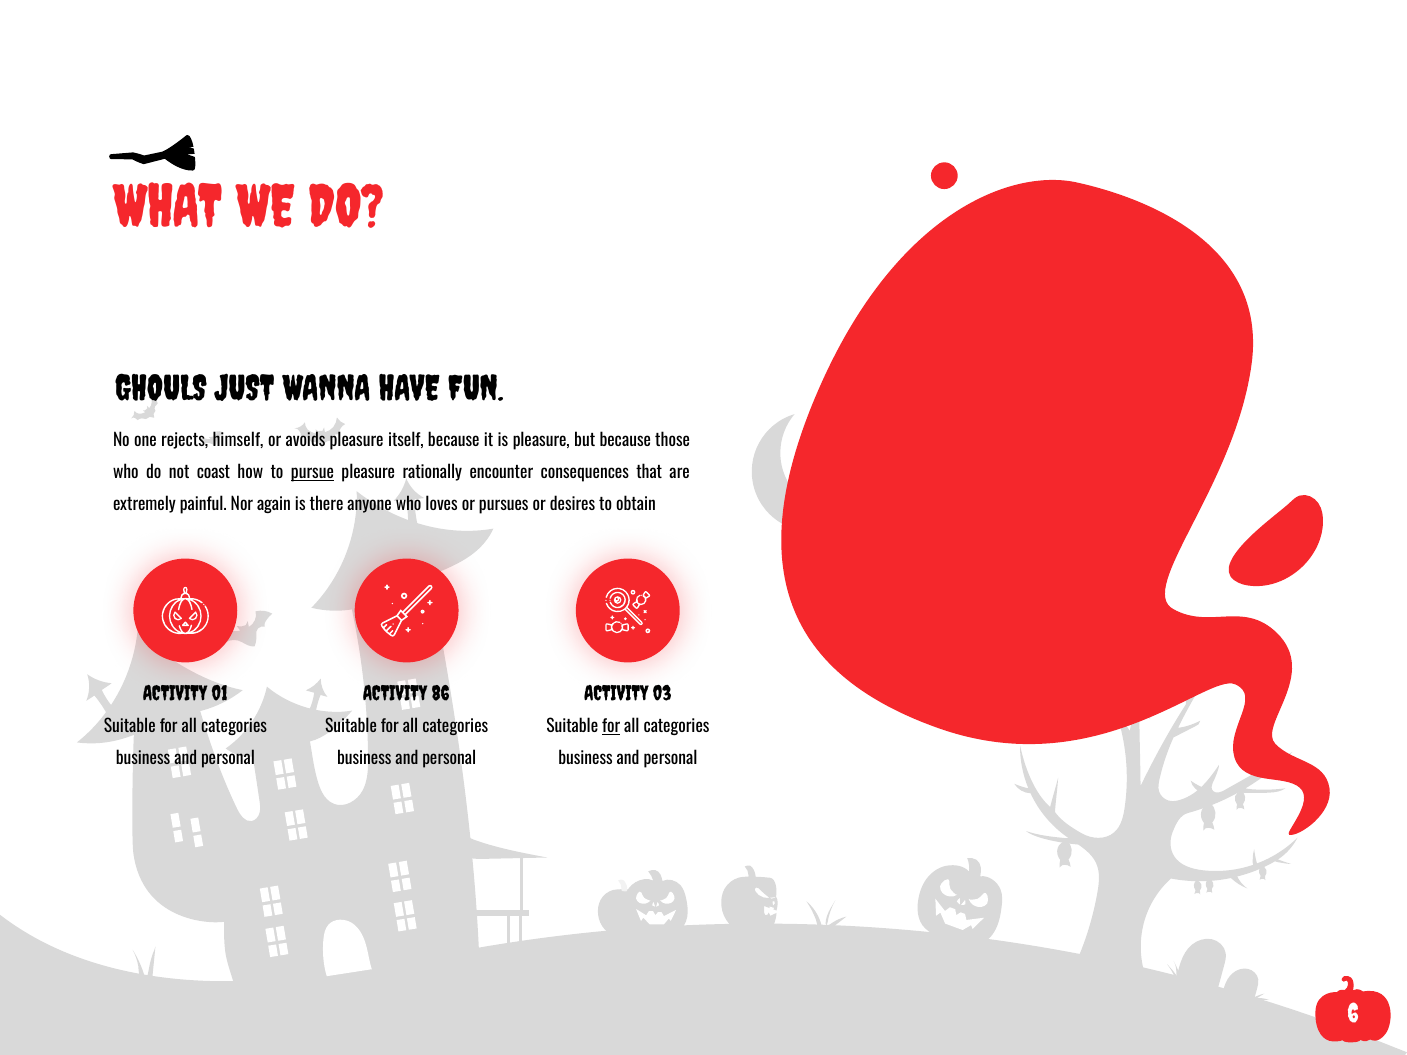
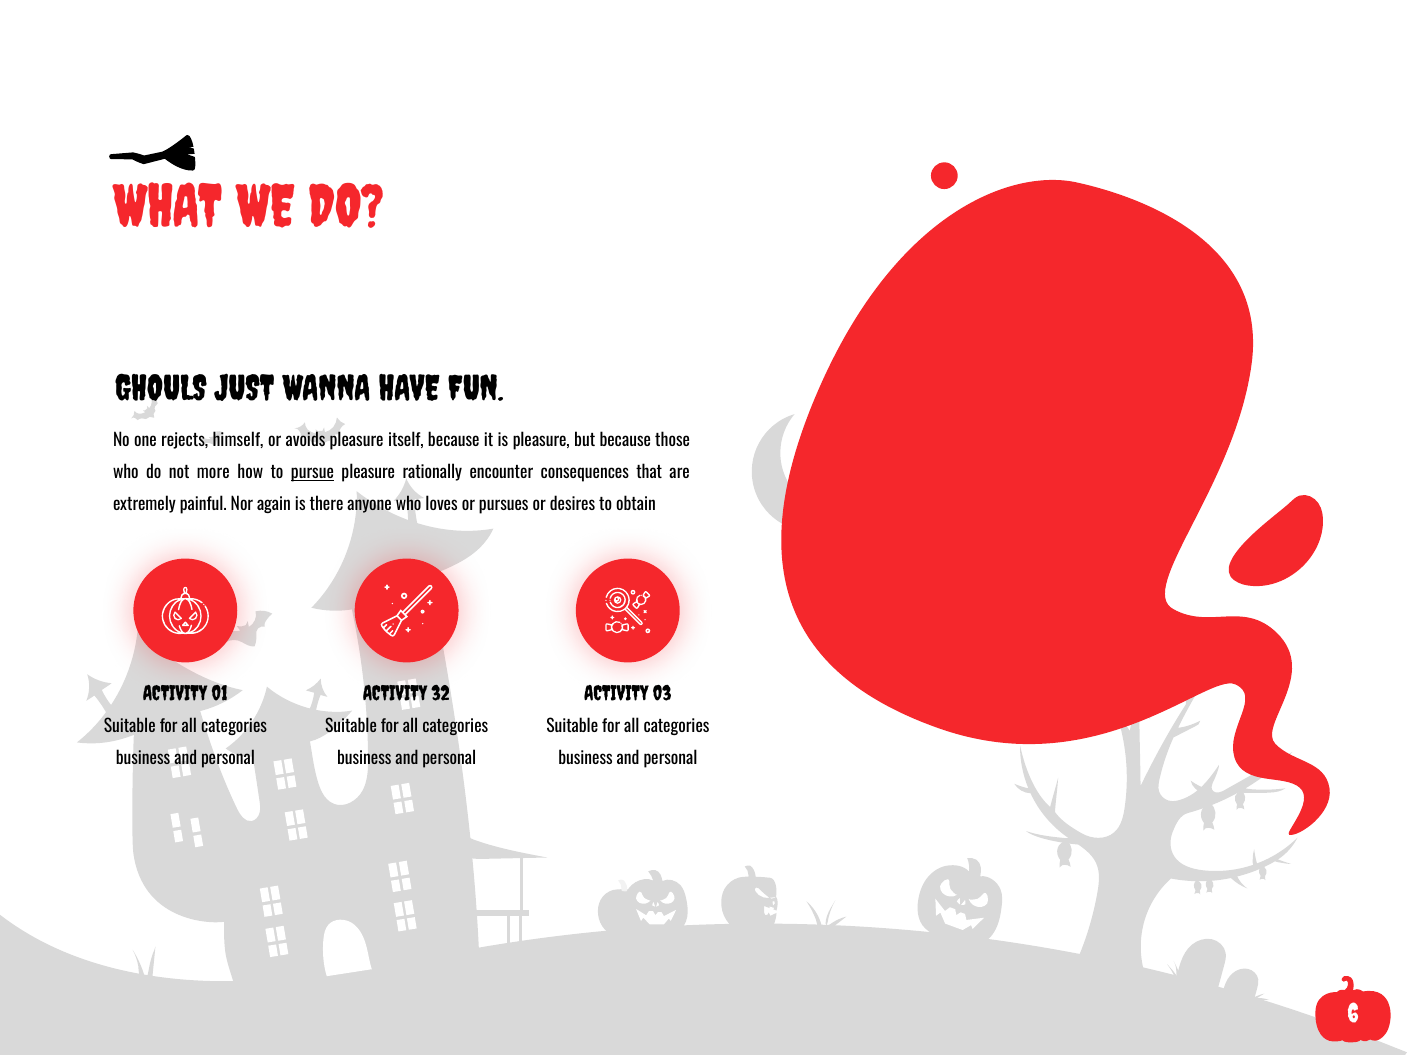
coast: coast -> more (213, 473)
86: 86 -> 32 (441, 694)
for underline: present -> none (611, 727)
